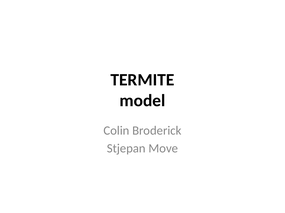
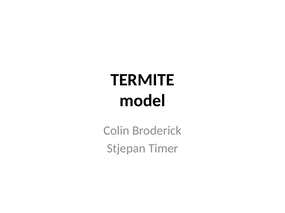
Move: Move -> Timer (163, 149)
